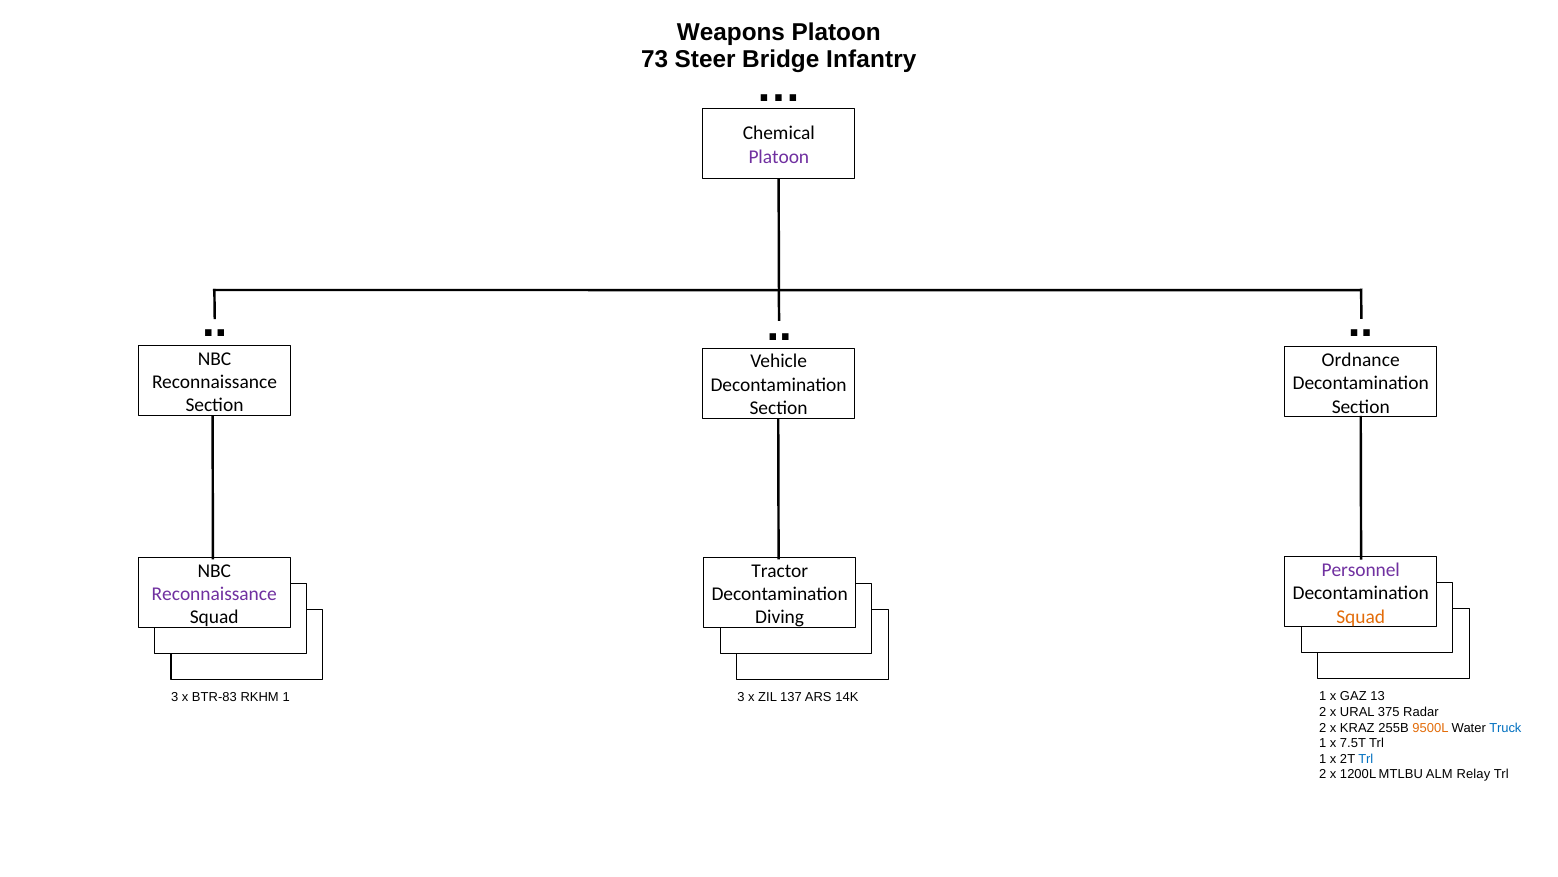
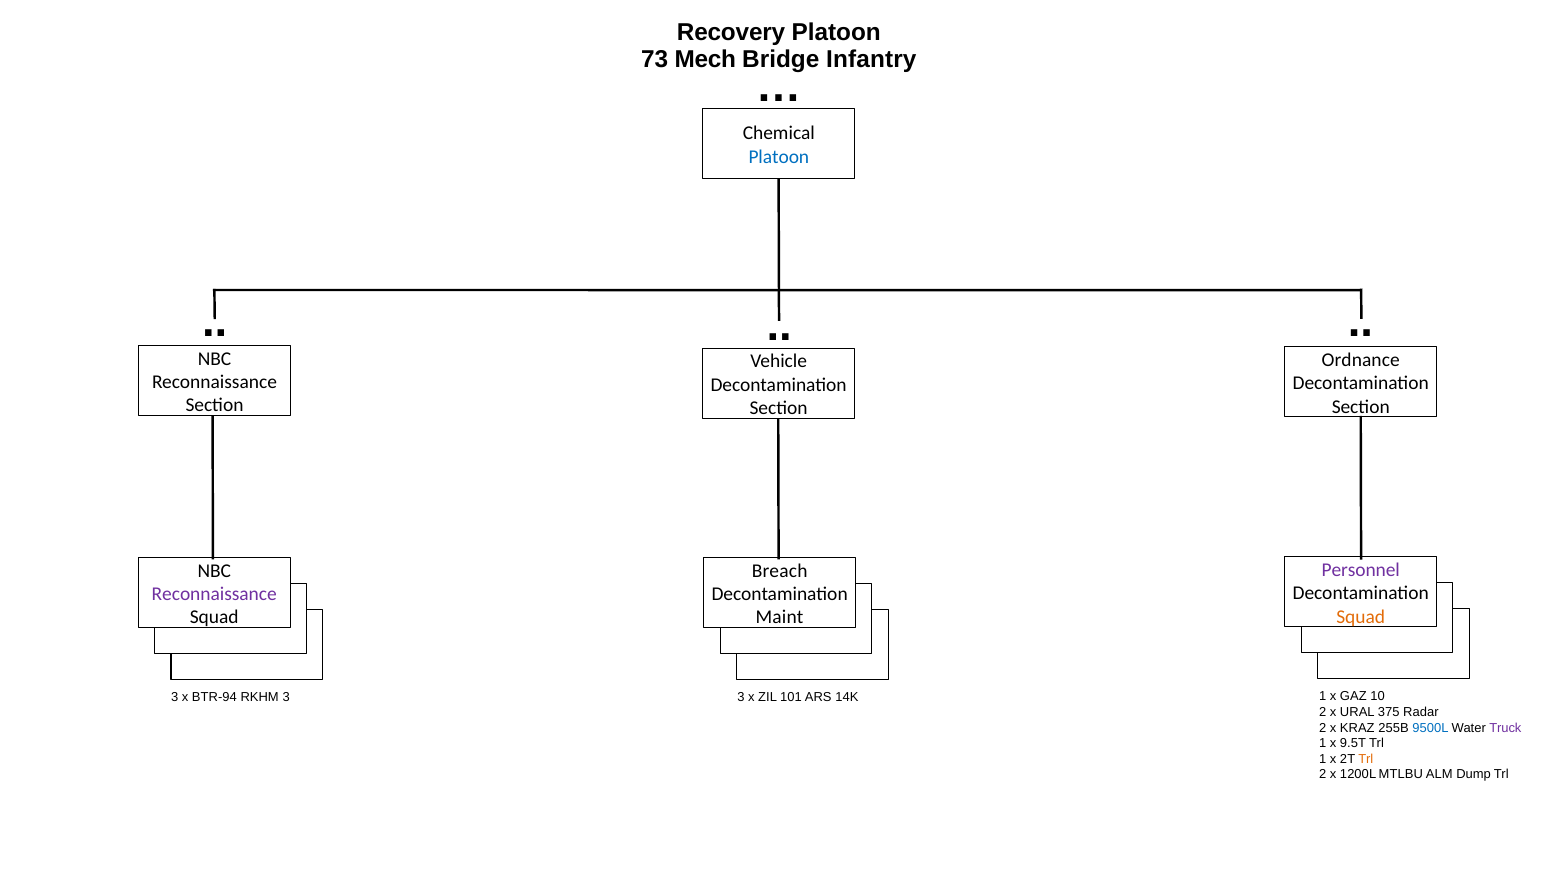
Weapons: Weapons -> Recovery (731, 33)
Steer: Steer -> Mech (705, 59)
Platoon colour: purple -> blue (779, 157)
Tractor: Tractor -> Breach (780, 570)
Diving: Diving -> Maint (779, 617)
13: 13 -> 10 (1378, 696)
BTR-83: BTR-83 -> BTR-94 (214, 697)
RKHM 1: 1 -> 3 (286, 697)
137: 137 -> 101 (791, 697)
9500L colour: orange -> blue (1430, 727)
Truck colour: blue -> purple (1505, 727)
7.5T: 7.5T -> 9.5T (1353, 743)
Trl colour: blue -> orange (1366, 758)
Relay: Relay -> Dump (1474, 774)
